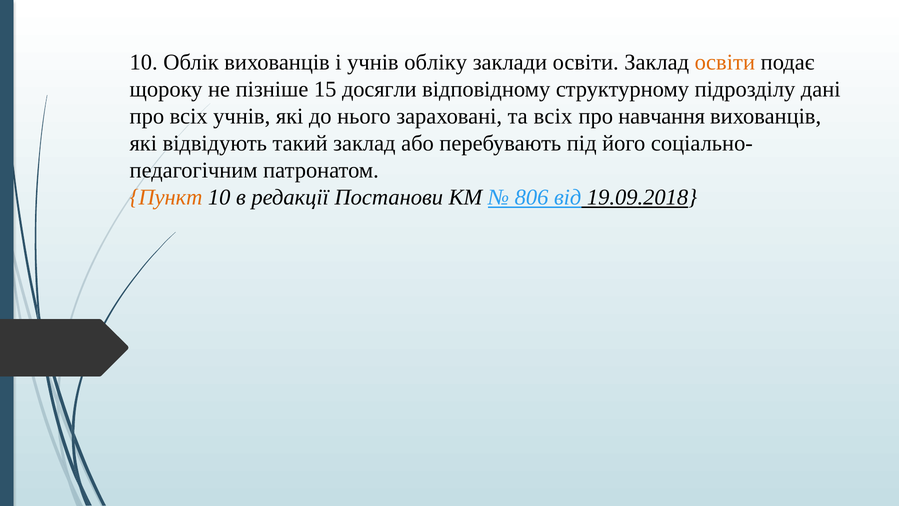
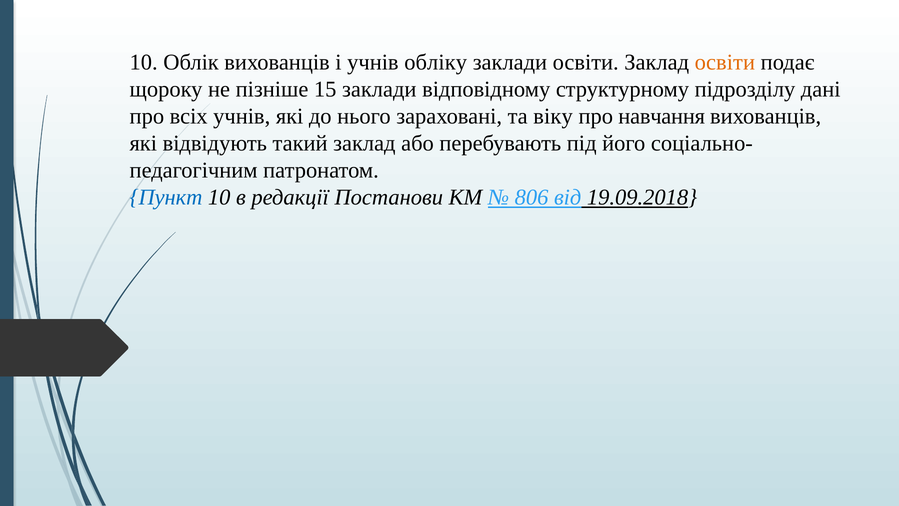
15 досягли: досягли -> заклади (379, 89)
та всіх: всіх -> віку (553, 116)
Пункт colour: orange -> blue (166, 197)
